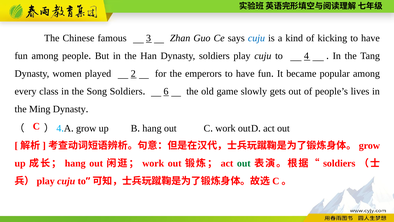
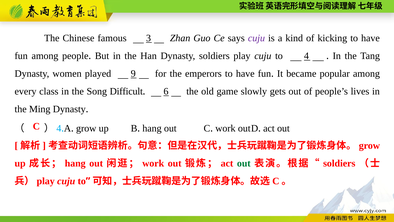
cuju colour: blue -> purple (256, 38)
2: 2 -> 9 (133, 74)
Song Soldiers: Soldiers -> Difficult (126, 91)
